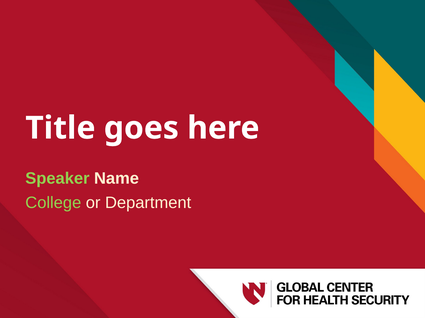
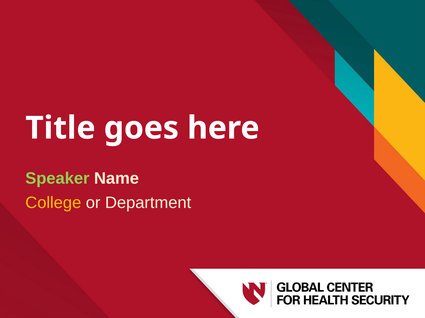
College colour: light green -> yellow (53, 203)
